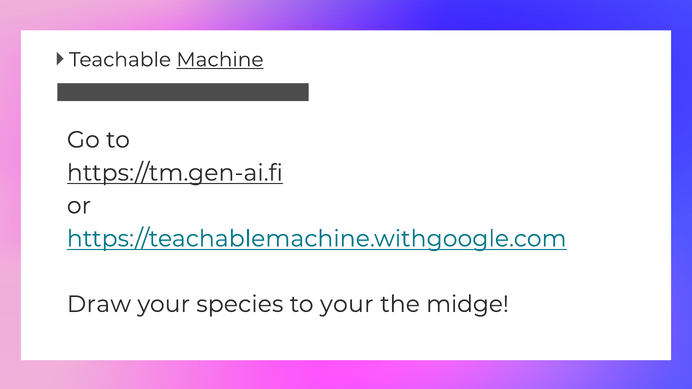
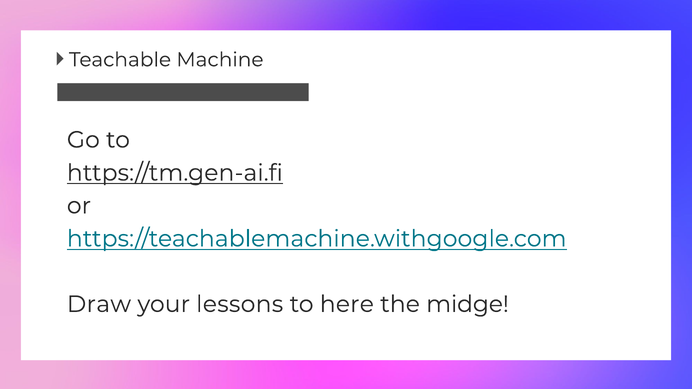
Machine underline: present -> none (220, 60)
species: species -> lessons (240, 304)
to your: your -> here (347, 304)
